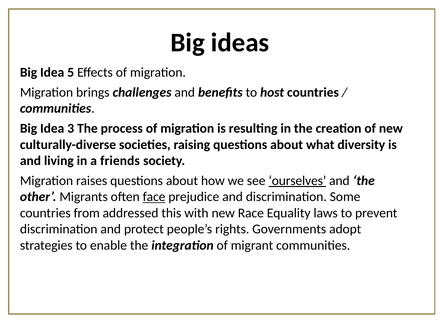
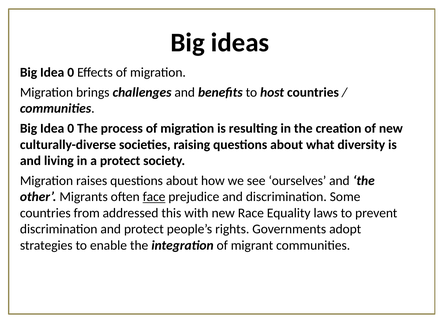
5: 5 -> 0 (71, 72)
3: 3 -> 0 (71, 128)
a friends: friends -> protect (120, 161)
ourselves underline: present -> none (297, 181)
